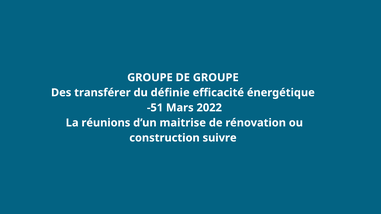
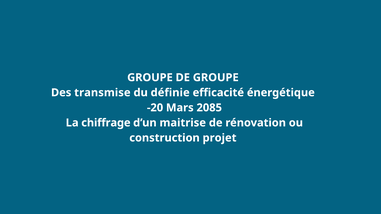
transférer: transférer -> transmise (102, 93)
-51: -51 -> -20 (155, 108)
2022: 2022 -> 2085 (209, 108)
réunions: réunions -> chiffrage (106, 123)
suivre: suivre -> projet (220, 138)
